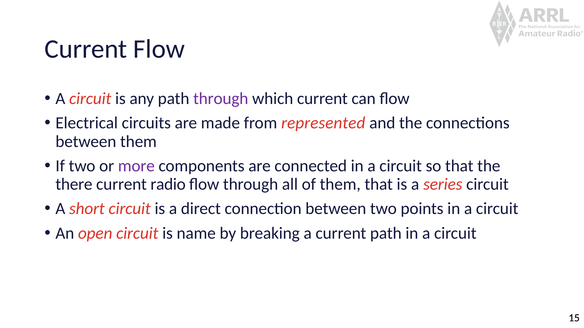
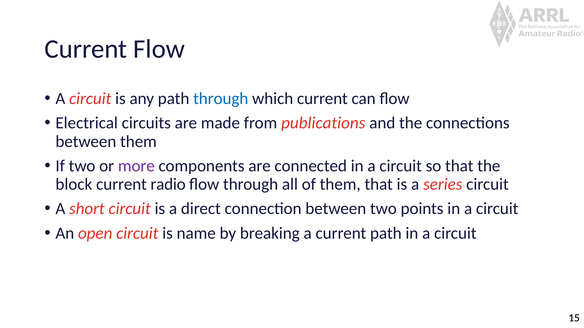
through colour: purple -> blue (221, 99)
represented: represented -> publications (323, 123)
there: there -> block (74, 185)
